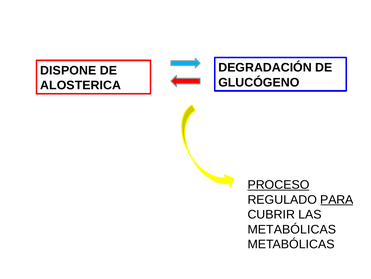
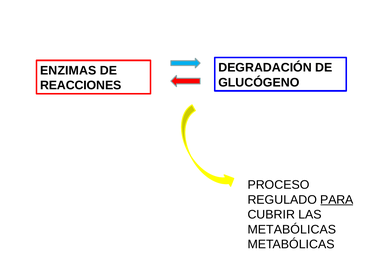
DISPONE: DISPONE -> ENZIMAS (68, 70)
ALOSTERICA: ALOSTERICA -> REACCIONES (81, 85)
PROCESO underline: present -> none (278, 184)
